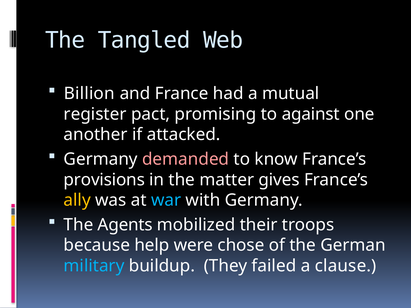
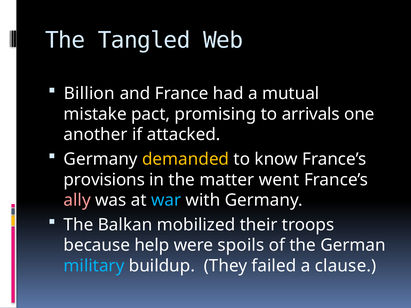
register: register -> mistake (95, 114)
against: against -> arrivals (311, 114)
demanded colour: pink -> yellow (186, 159)
gives: gives -> went (279, 180)
ally colour: yellow -> pink (77, 200)
Agents: Agents -> Balkan (125, 225)
chose: chose -> spoils (241, 245)
